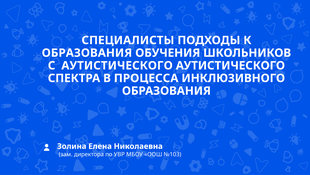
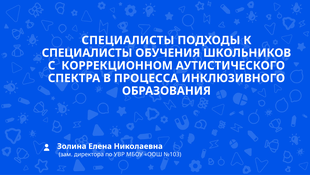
ОБРАЗОВАНИЯ: ОБРАЗОВАНИЯ -> СПЕЦИАЛИСТЫ (87, 53)
С АУТИСТИЧЕСКОГО: АУТИСТИЧЕСКОГО -> КОРРЕКЦИОННОМ (117, 65)
